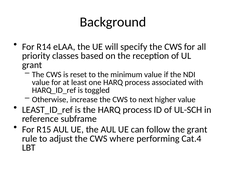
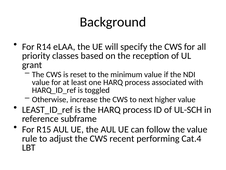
the grant: grant -> value (197, 129)
where: where -> recent (122, 138)
